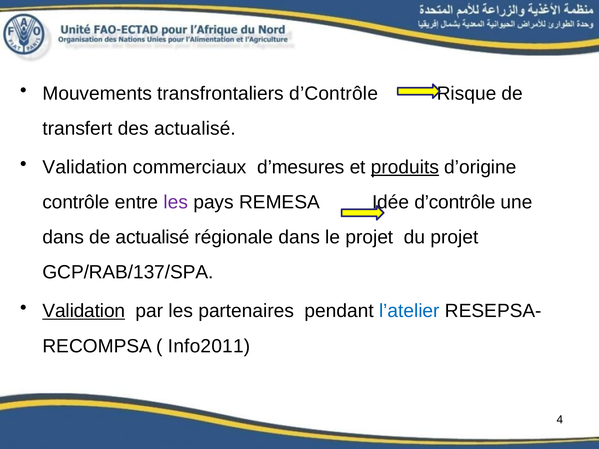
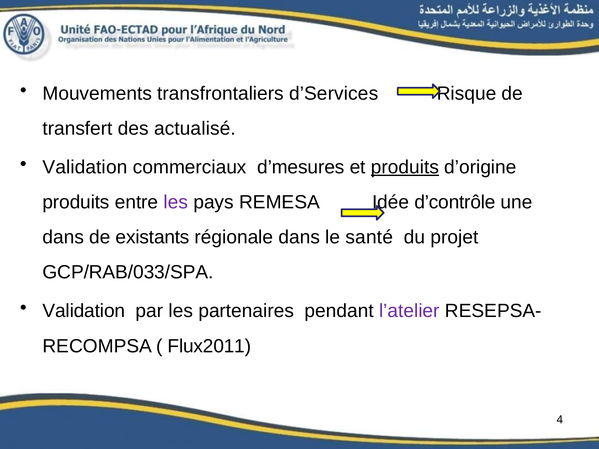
transfrontaliers d’Contrôle: d’Contrôle -> d’Services (334, 93)
contrôle: contrôle -> produits (76, 202)
de actualisé: actualisé -> existants (153, 237)
le projet: projet -> santé (369, 237)
GCP/RAB/137/SPA: GCP/RAB/137/SPA -> GCP/RAB/033/SPA (128, 273)
Validation underline: present -> none (84, 311)
l’atelier colour: blue -> purple (409, 311)
Info2011: Info2011 -> Flux2011 (209, 346)
